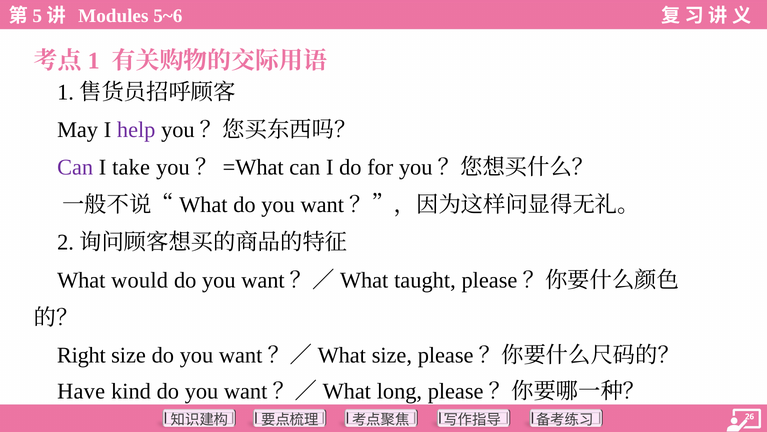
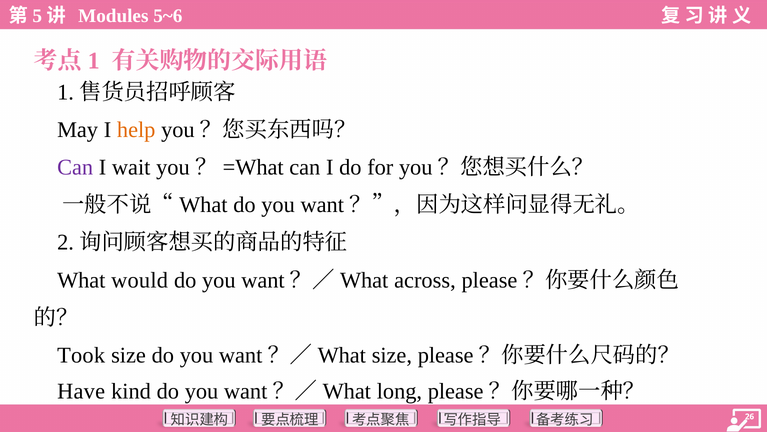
help colour: purple -> orange (136, 130)
take: take -> wait (131, 167)
taught: taught -> across (425, 280)
Right: Right -> Took (81, 355)
